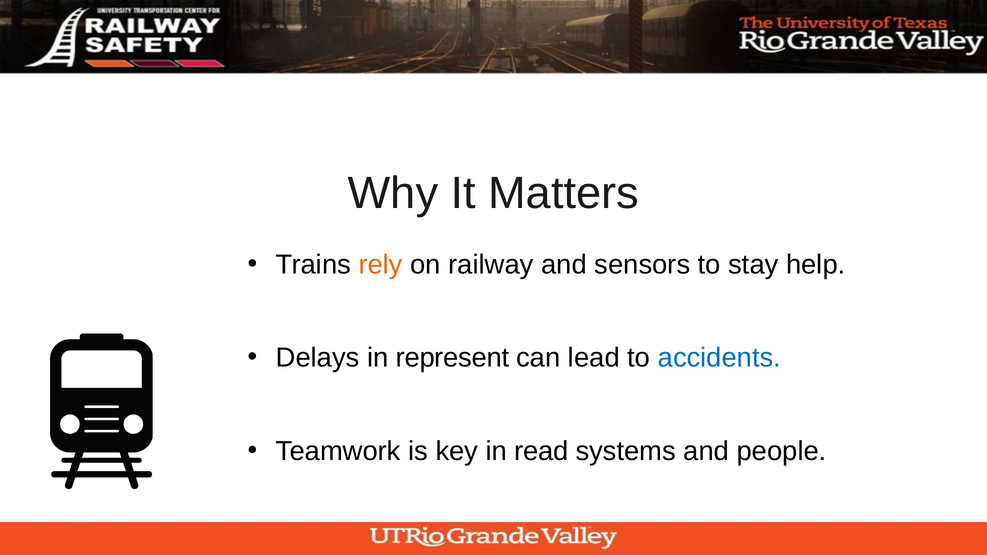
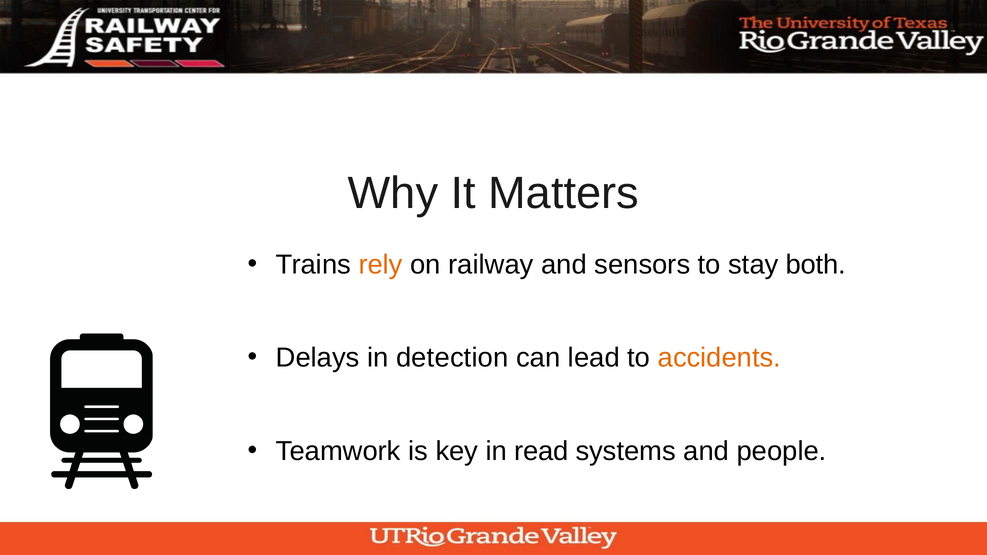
help: help -> both (816, 265)
represent: represent -> detection (452, 358)
accidents colour: blue -> orange (719, 358)
